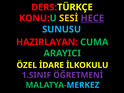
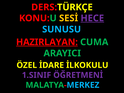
HAZIRLAYAN underline: none -> present (47, 42)
